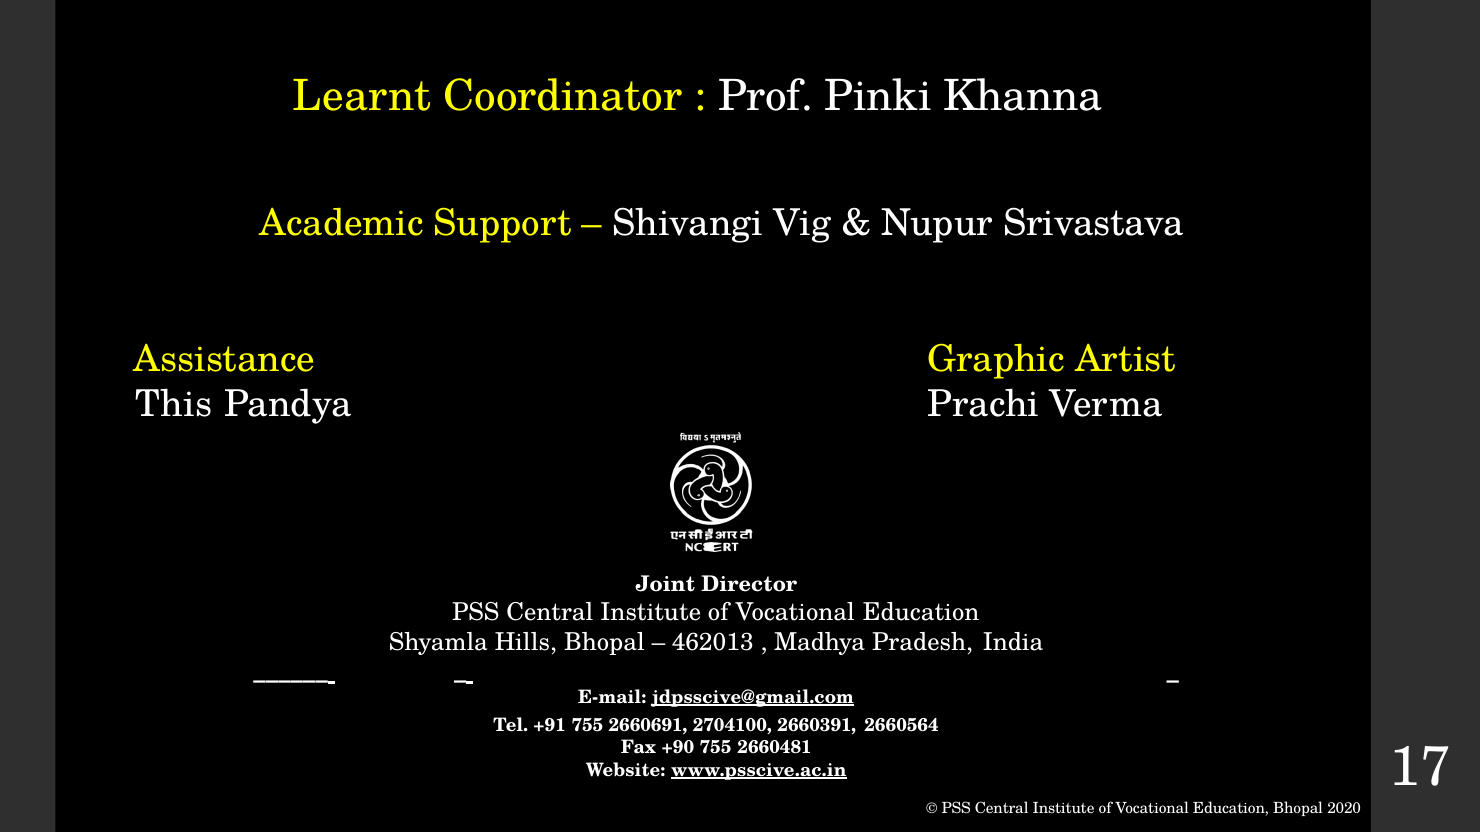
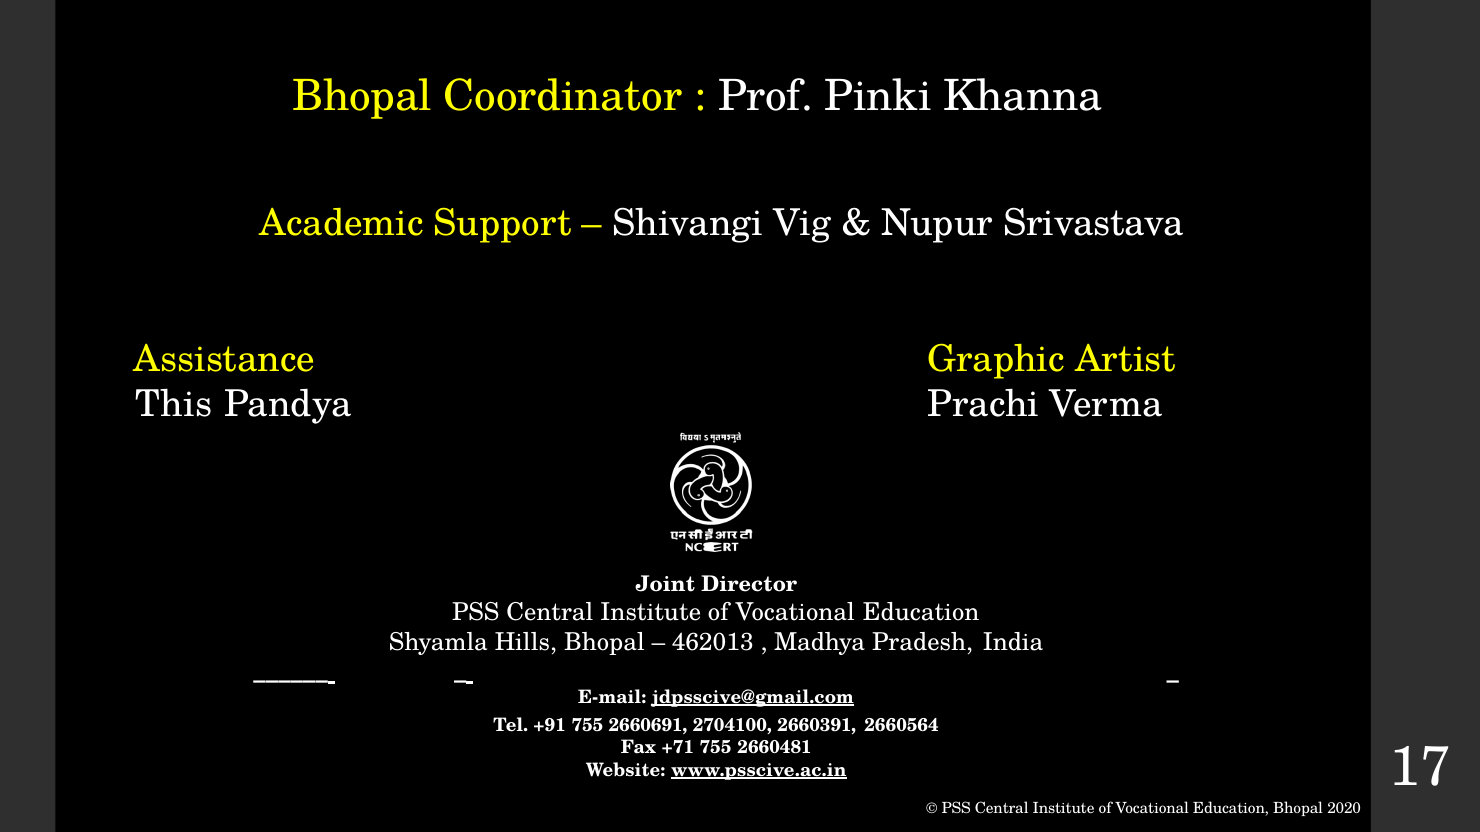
Learnt: Learnt -> Bhopal (363, 96)
+90: +90 -> +71 (678, 748)
